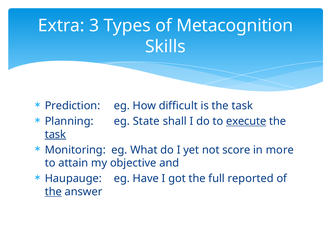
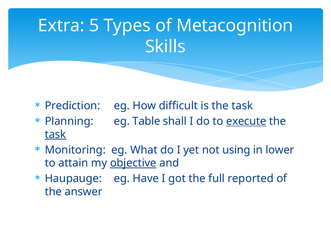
3: 3 -> 5 (94, 26)
State: State -> Table (146, 121)
score: score -> using (236, 150)
more: more -> lower (280, 150)
objective underline: none -> present (133, 163)
the underline: present -> none (53, 192)
